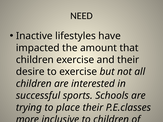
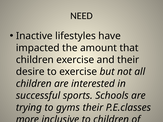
place: place -> gyms (68, 108)
